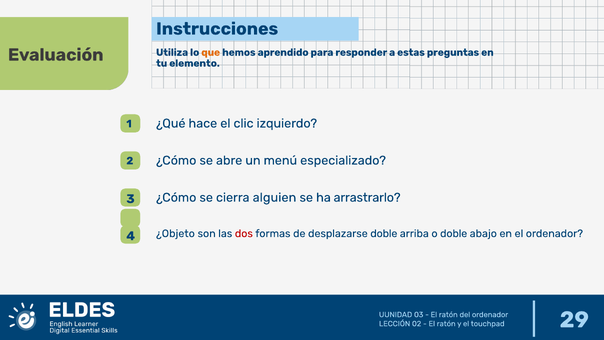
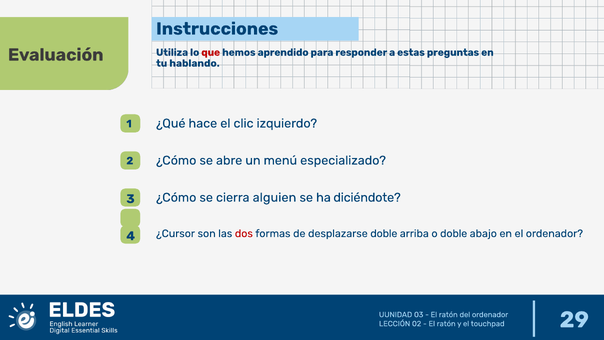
que colour: orange -> red (211, 52)
elemento: elemento -> hablando (195, 63)
arrastrarlo: arrastrarlo -> diciéndote (367, 197)
¿Objeto: ¿Objeto -> ¿Cursor (175, 233)
